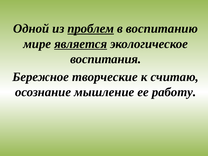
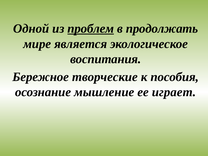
воспитанию: воспитанию -> продолжать (162, 29)
является underline: present -> none (81, 44)
считаю: считаю -> пособия (175, 77)
работу: работу -> играет (174, 92)
